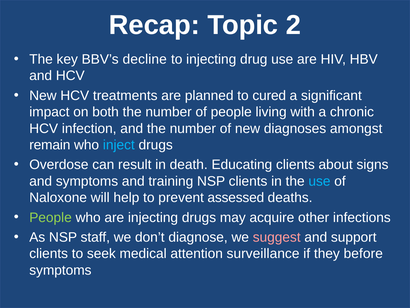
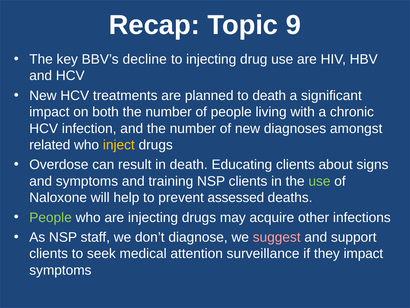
2: 2 -> 9 (293, 25)
to cured: cured -> death (269, 95)
remain: remain -> related (50, 145)
inject colour: light blue -> yellow (119, 145)
use colour: light blue -> light green (319, 181)
they before: before -> impact (363, 253)
